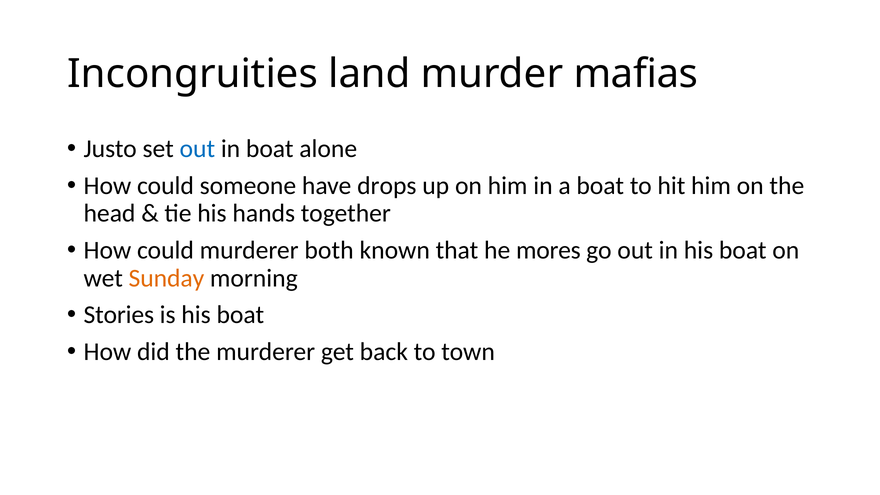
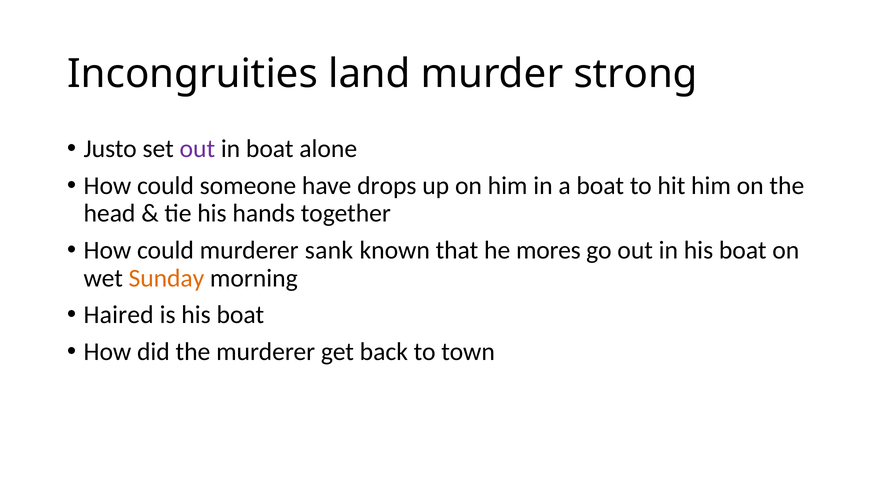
mafias: mafias -> strong (636, 74)
out colour: blue -> purple (197, 149)
both: both -> sank (329, 250)
Stories: Stories -> Haired (119, 315)
